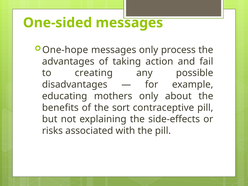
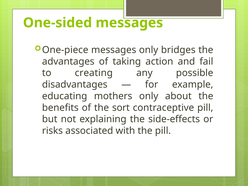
One-hope: One-hope -> One-piece (65, 50)
process: process -> bridges (178, 50)
